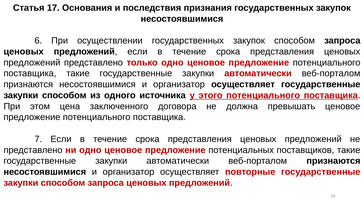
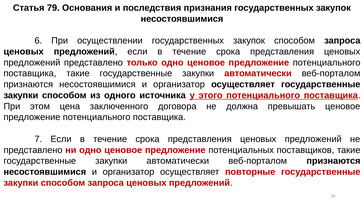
17: 17 -> 79 (53, 8)
